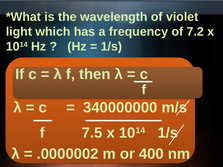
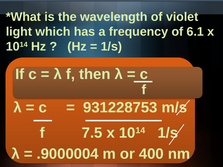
7.2: 7.2 -> 6.1 (195, 32)
340000000: 340000000 -> 931228753 (120, 108)
.0000002: .0000002 -> .9000004 (68, 154)
